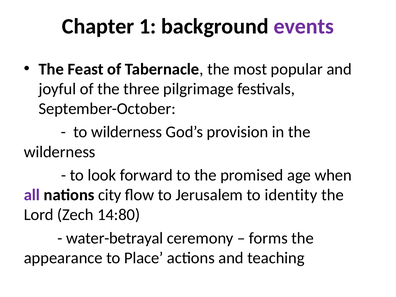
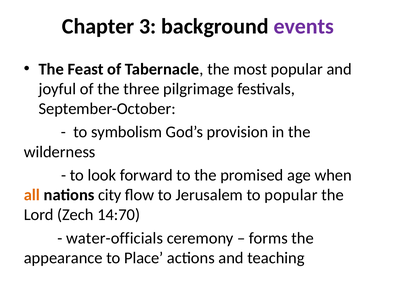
1: 1 -> 3 (148, 26)
to wilderness: wilderness -> symbolism (127, 132)
all colour: purple -> orange (32, 195)
to identity: identity -> popular (291, 195)
14:80: 14:80 -> 14:70 (119, 215)
water-betrayal: water-betrayal -> water-officials (115, 238)
